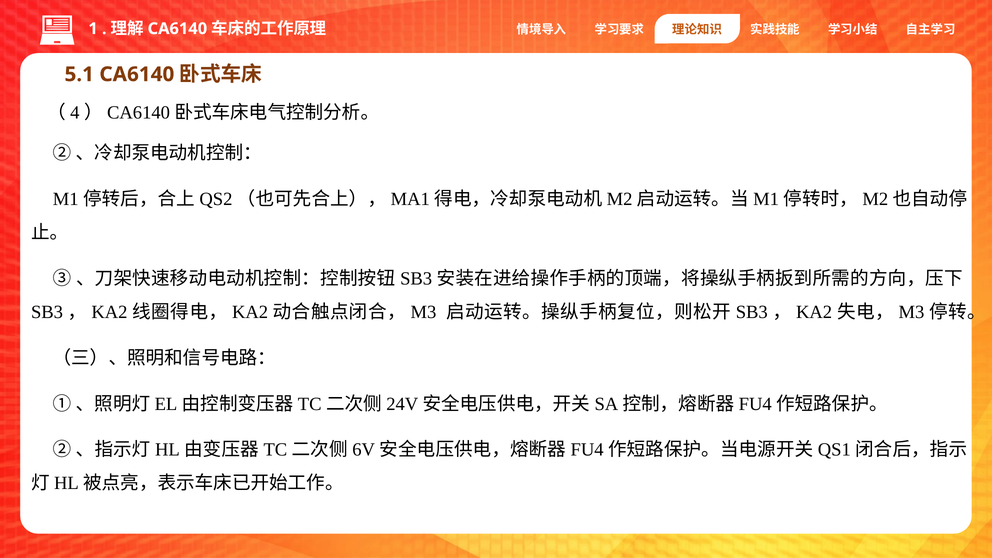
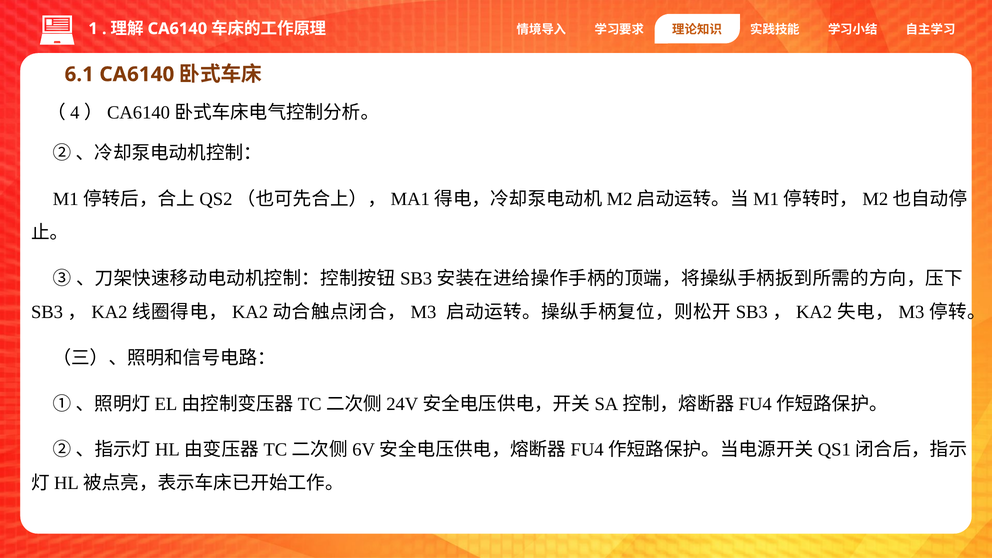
5.1: 5.1 -> 6.1 (79, 74)
